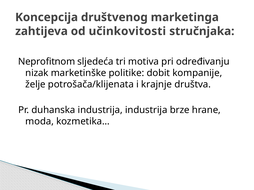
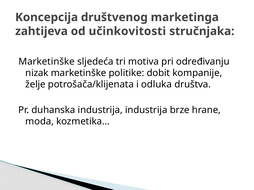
Neprofitnom: Neprofitnom -> Marketinške (47, 62)
krajnje: krajnje -> odluka (157, 85)
